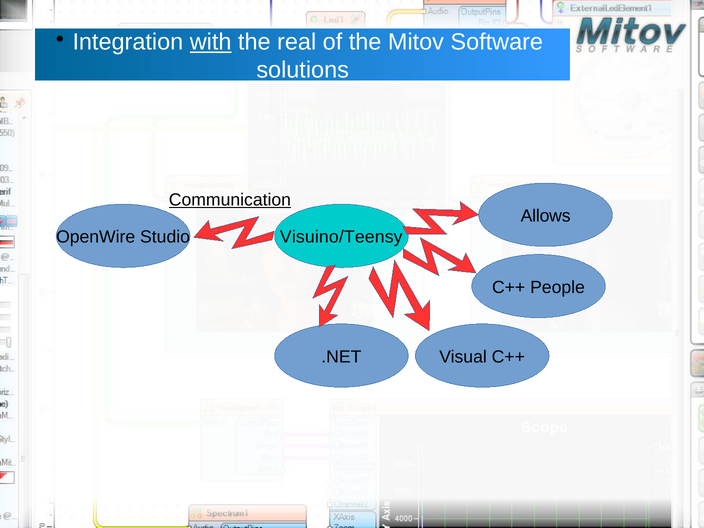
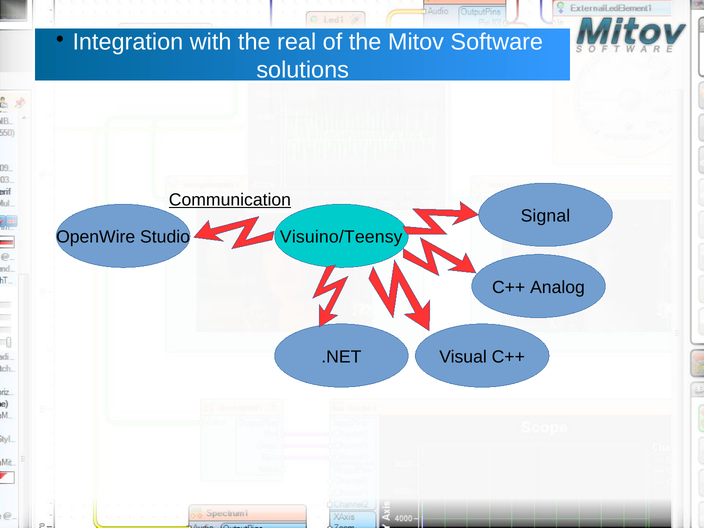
with underline: present -> none (211, 42)
Allows: Allows -> Signal (545, 216)
People: People -> Analog (558, 287)
